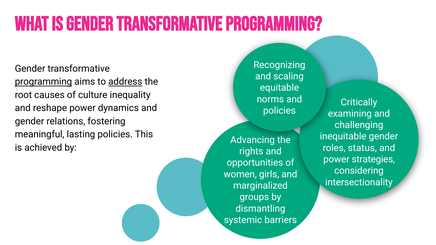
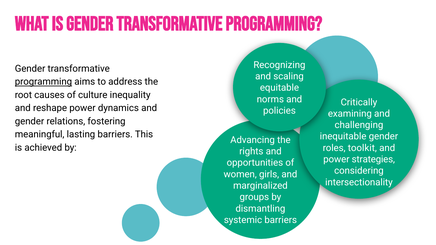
address underline: present -> none (125, 82)
lasting policies: policies -> barriers (115, 135)
status: status -> toolkit (362, 148)
